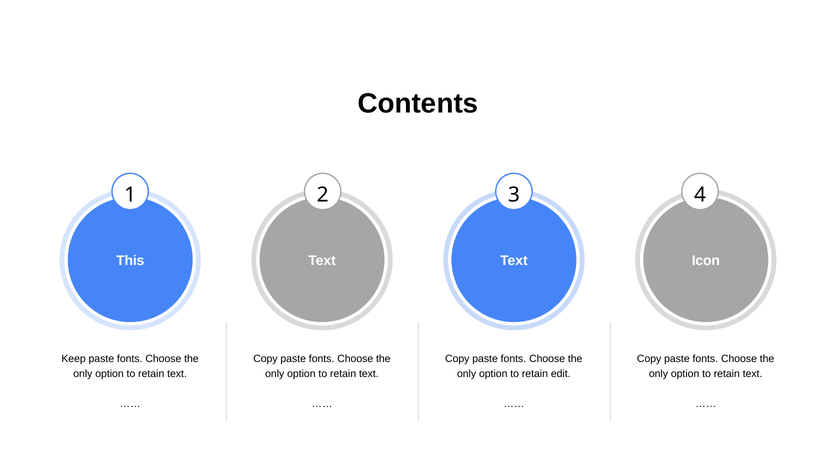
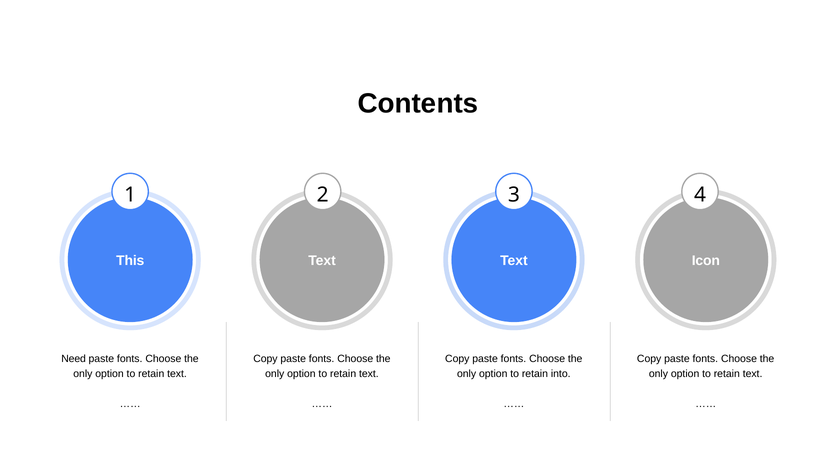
Keep: Keep -> Need (74, 359)
edit: edit -> into (561, 374)
